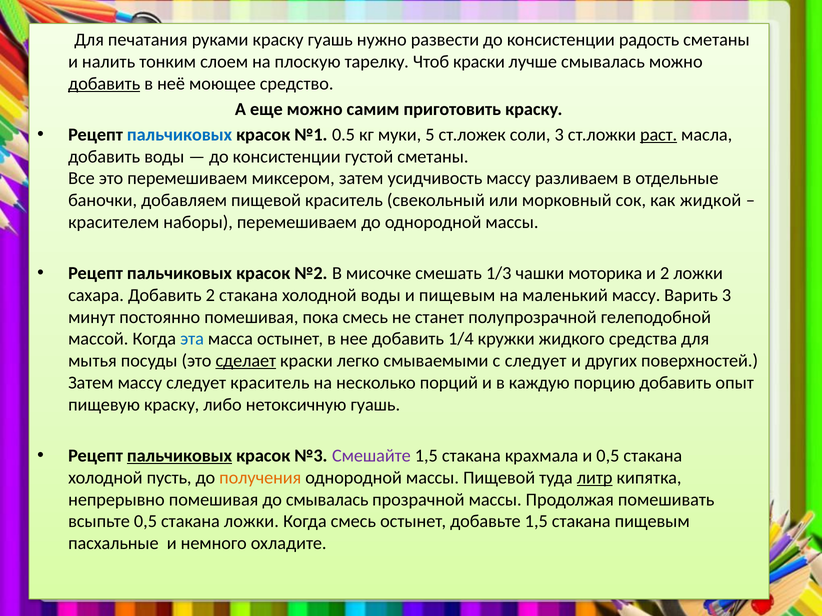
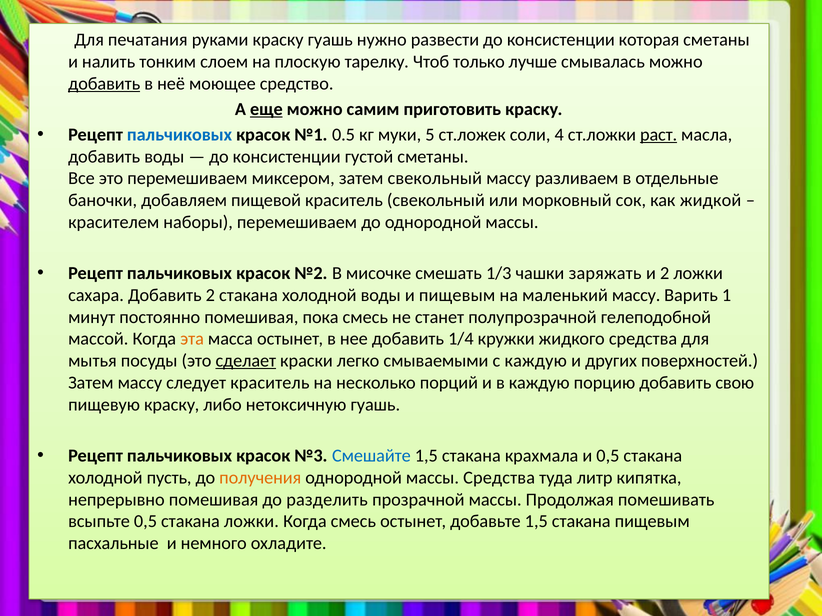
радость: радость -> которая (649, 40)
Чтоб краски: краски -> только (479, 62)
еще underline: none -> present (266, 109)
соли 3: 3 -> 4 (559, 135)
затем усидчивость: усидчивость -> свекольный (435, 179)
моторика: моторика -> заряжать (605, 273)
Варить 3: 3 -> 1 (727, 295)
эта colour: blue -> orange (192, 339)
с следует: следует -> каждую (536, 361)
опыт: опыт -> свою (735, 383)
пальчиковых underline: present -> none (180, 456)
Смешайте colour: purple -> blue (371, 456)
массы Пищевой: Пищевой -> Средства (499, 478)
литр underline: present -> none (595, 478)
до смывалась: смывалась -> разделить (327, 500)
